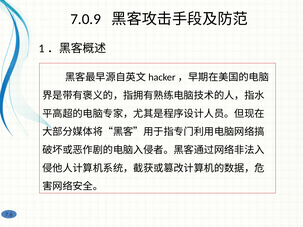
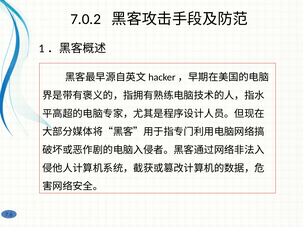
7.0.9: 7.0.9 -> 7.0.2 (86, 19)
